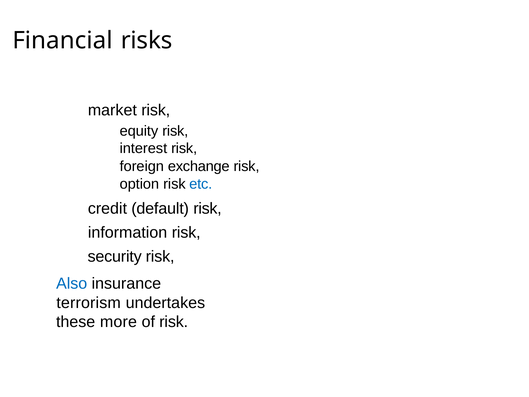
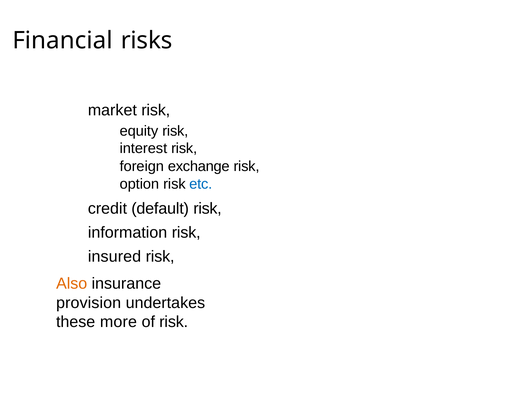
security: security -> insured (115, 257)
Also colour: blue -> orange (72, 284)
terrorism: terrorism -> provision (89, 303)
